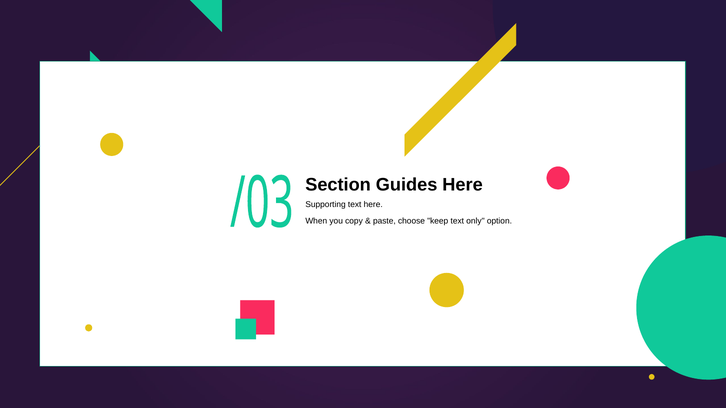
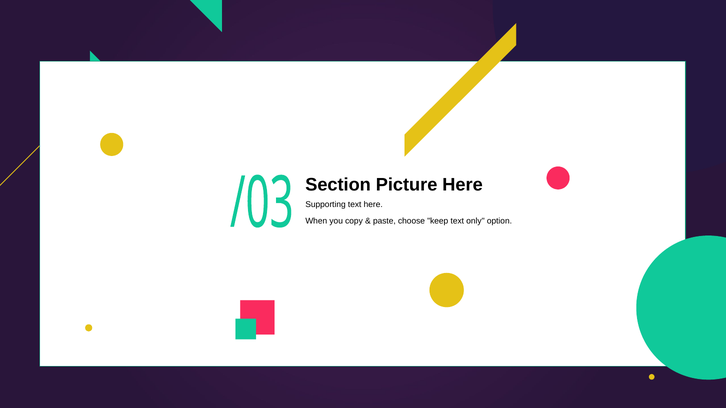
Guides: Guides -> Picture (407, 185)
